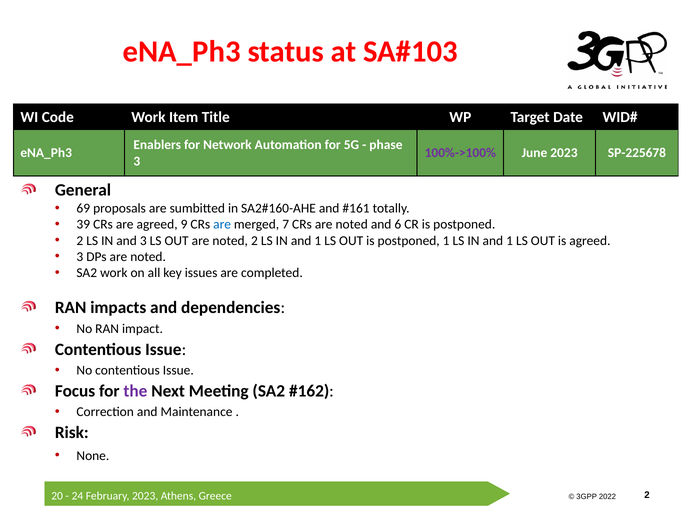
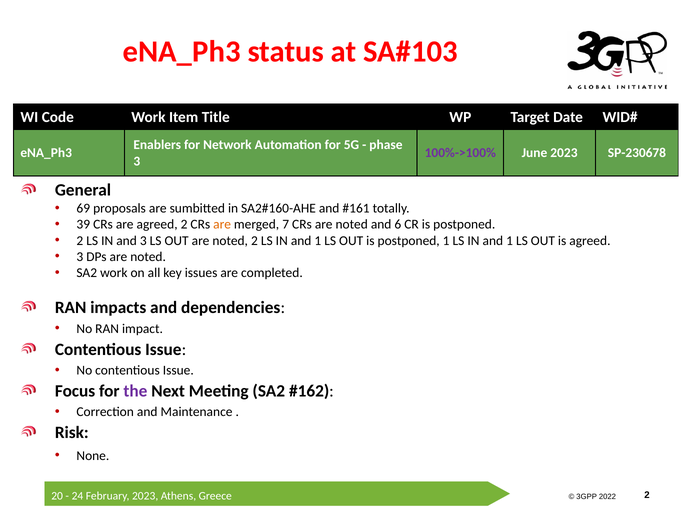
SP-225678: SP-225678 -> SP-230678 (637, 153)
agreed 9: 9 -> 2 (184, 224)
are colour: blue -> orange (222, 224)
